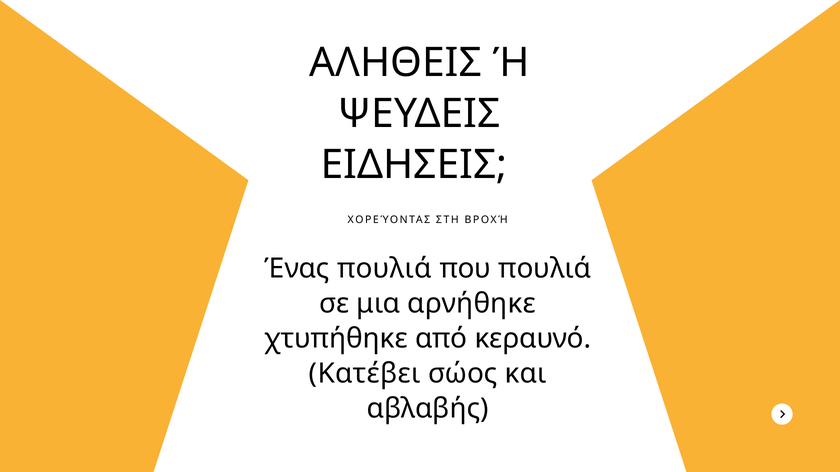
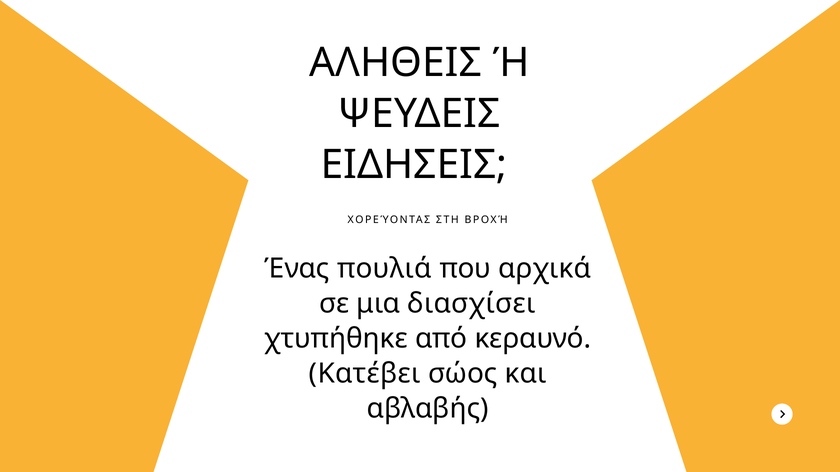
που πουλιά: πουλιά -> αρχικά (545, 269)
αρνήθηκε: αρνήθηκε -> διασχίσει (472, 304)
